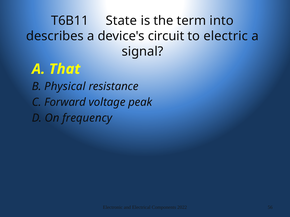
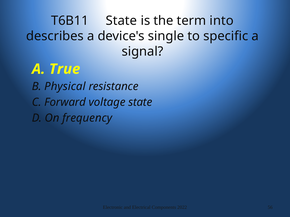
circuit: circuit -> single (166, 36)
electric: electric -> specific (226, 36)
That: That -> True (65, 69)
voltage peak: peak -> state (140, 102)
